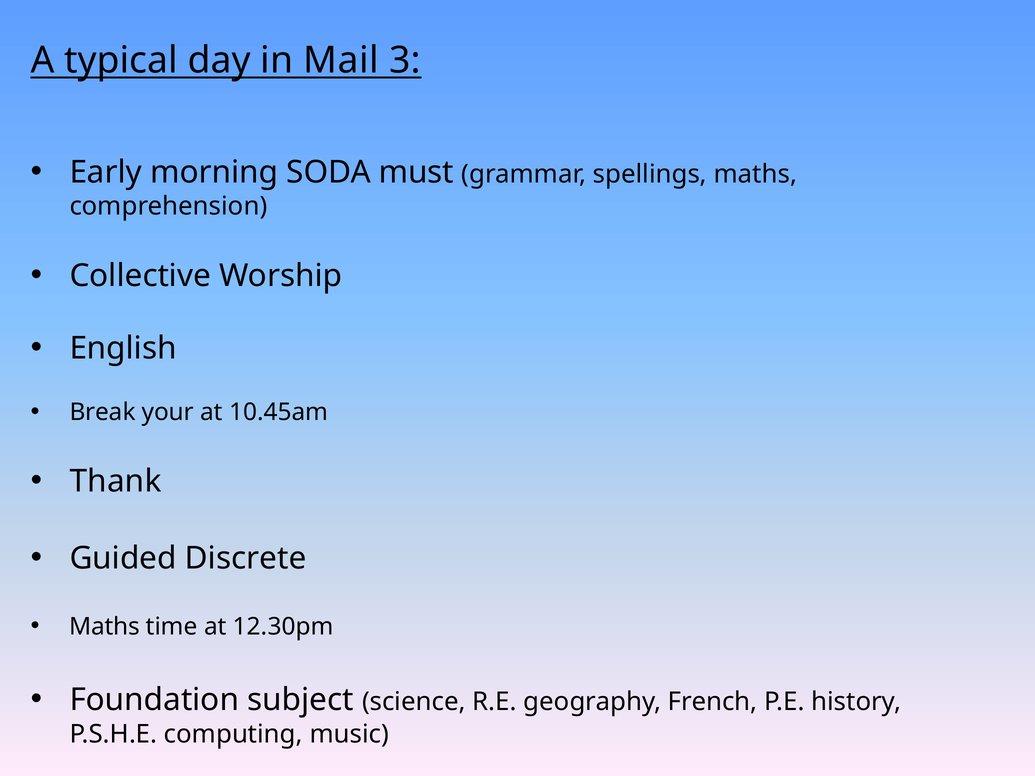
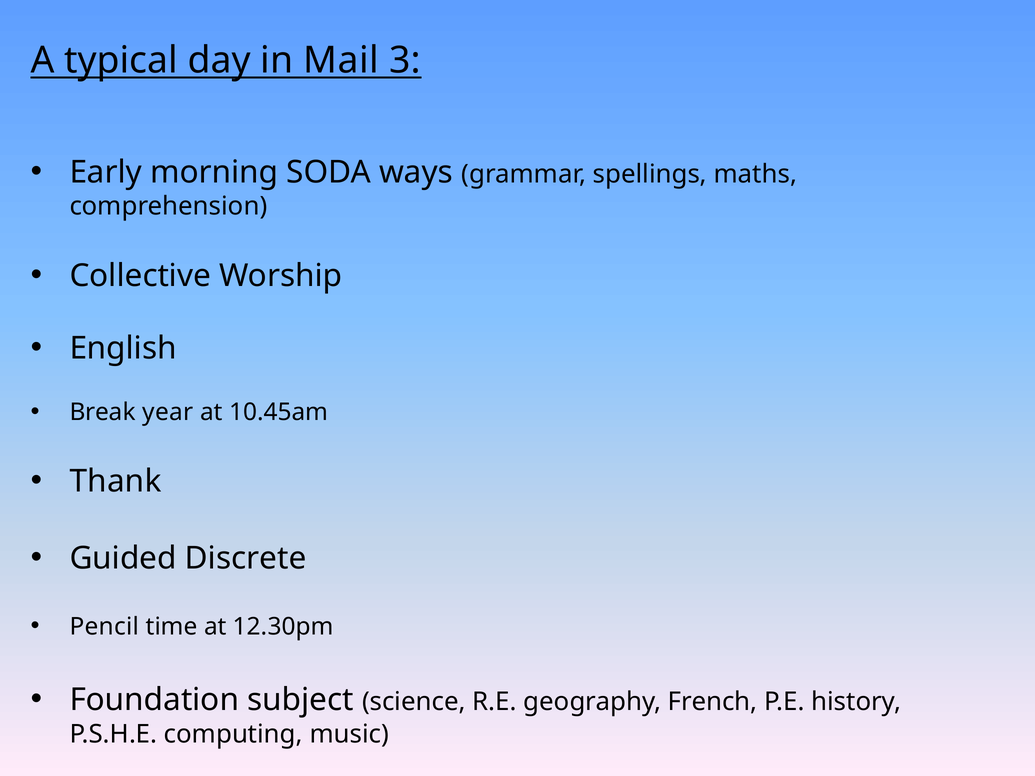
must: must -> ways (416, 172)
your: your -> year (168, 412)
Maths: Maths -> Pencil (104, 627)
